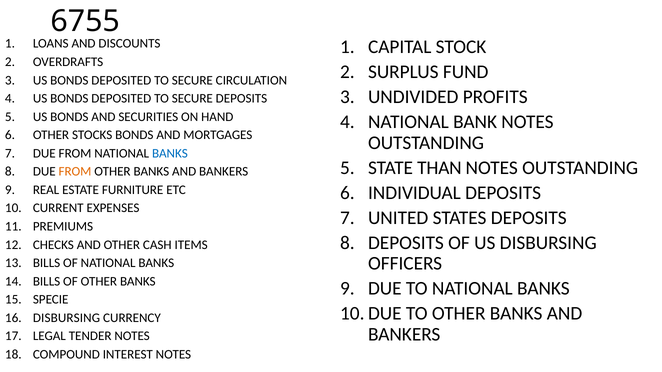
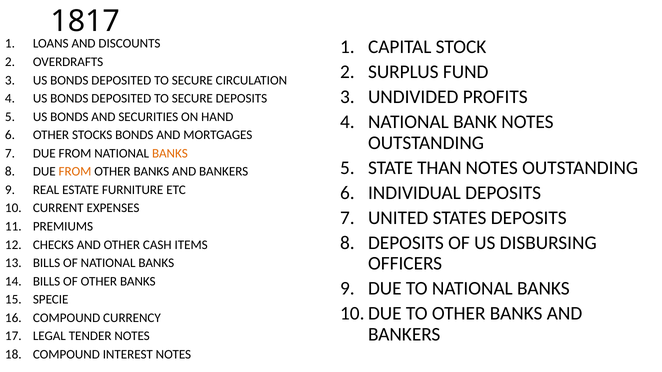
6755: 6755 -> 1817 (85, 21)
BANKS colour: blue -> orange (170, 153)
DISBURSING: DISBURSING -> COMPOUND (67, 318)
